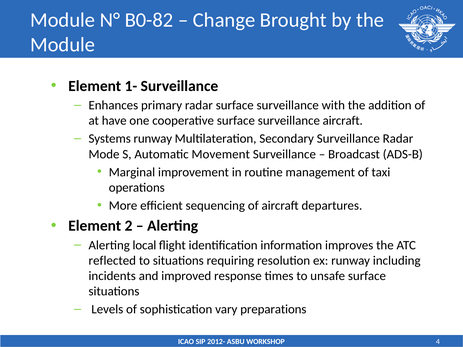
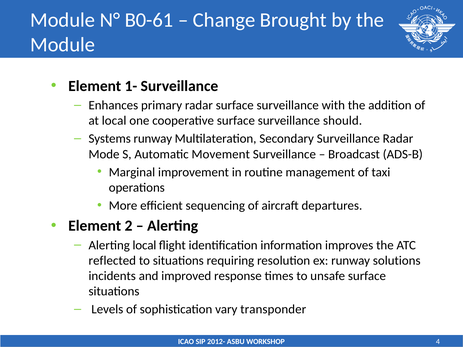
B0-82: B0-82 -> B0-61 (149, 20)
at have: have -> local (114, 121)
surveillance aircraft: aircraft -> should (343, 121)
including: including -> solutions (397, 261)
preparations: preparations -> transponder (273, 310)
